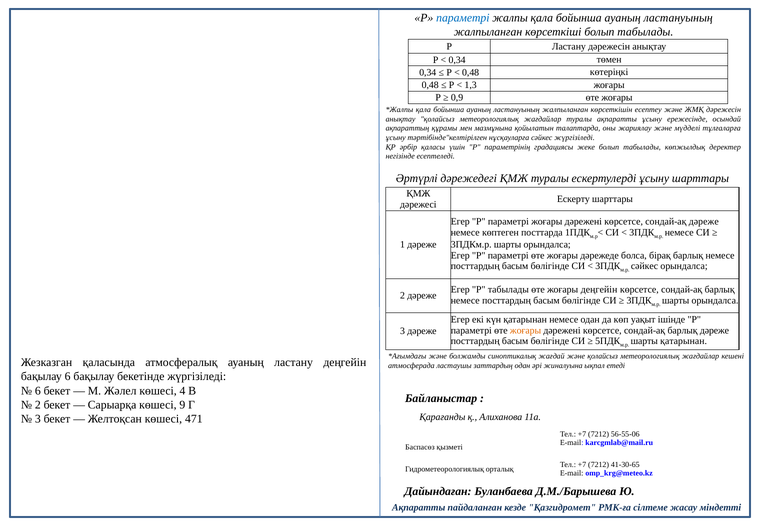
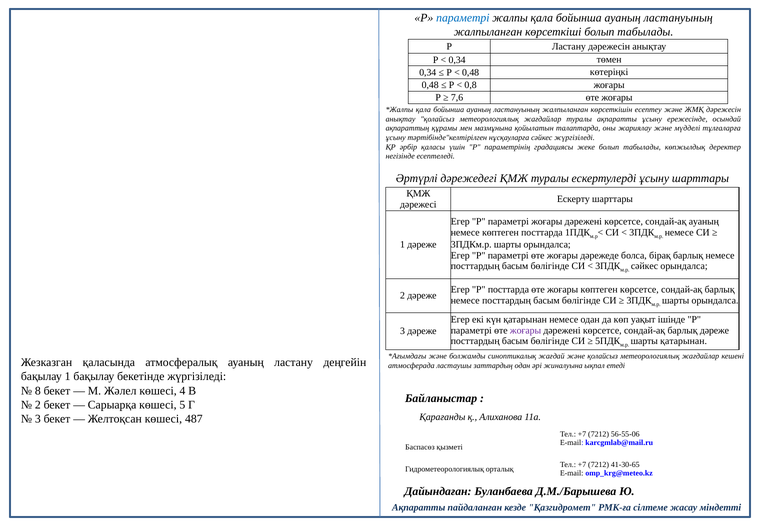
1,3: 1,3 -> 0,8 (471, 85)
0,9: 0,9 -> 7,6 (457, 98)
сондай-ақ дәреже: дәреже -> ауаның (704, 222)
Р табылады: табылады -> посттарда (508, 290)
жоғары деңгейін: деңгейін -> көптеген (599, 290)
жоғары colour: orange -> purple (526, 330)
бақылау 6: 6 -> 1 (68, 377)
6: 6 -> 8 (38, 391)
9: 9 -> 5 (182, 405)
471: 471 -> 487 (194, 419)
